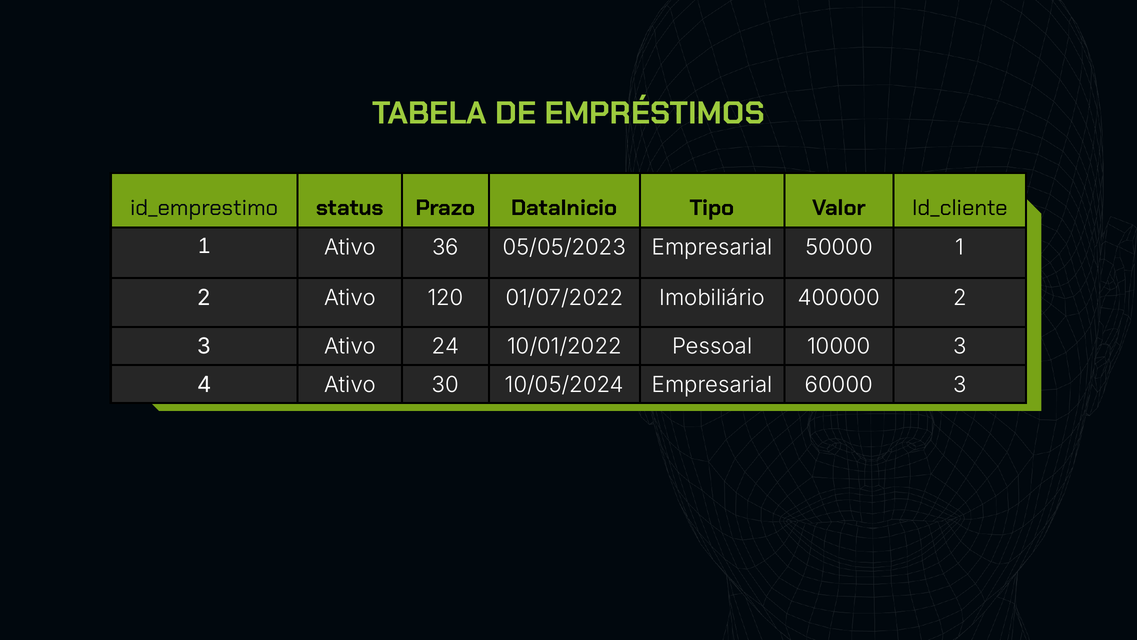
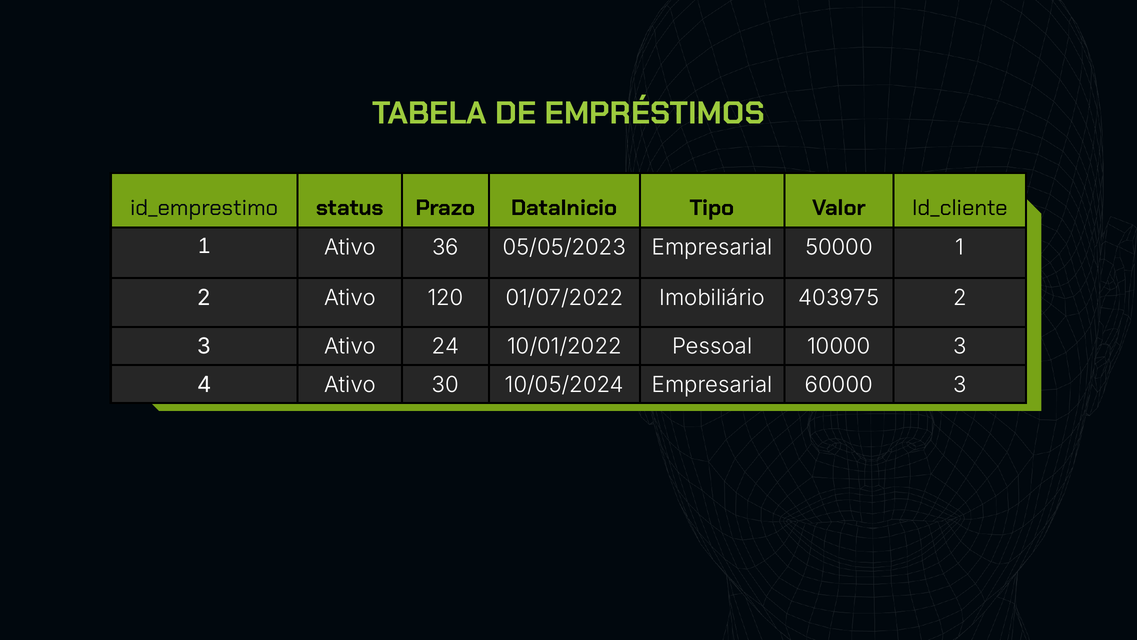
400000: 400000 -> 403975 (839, 298)
